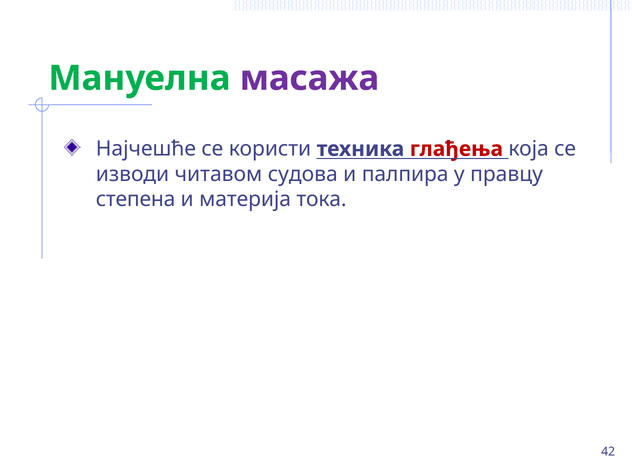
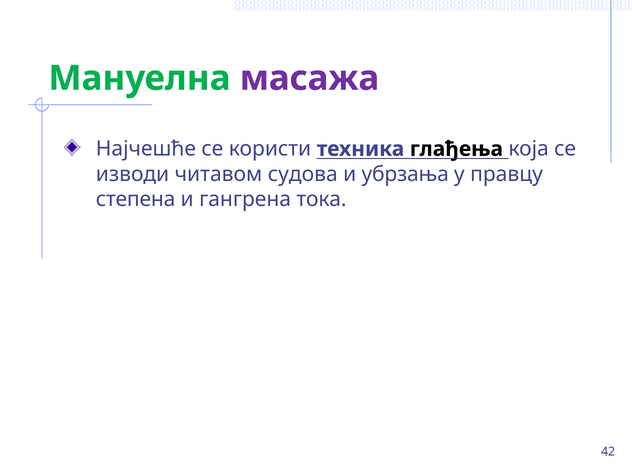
глађења colour: red -> black (456, 149)
палпира: палпира -> убрзања (405, 174)
материја: материја -> гангрена (245, 200)
